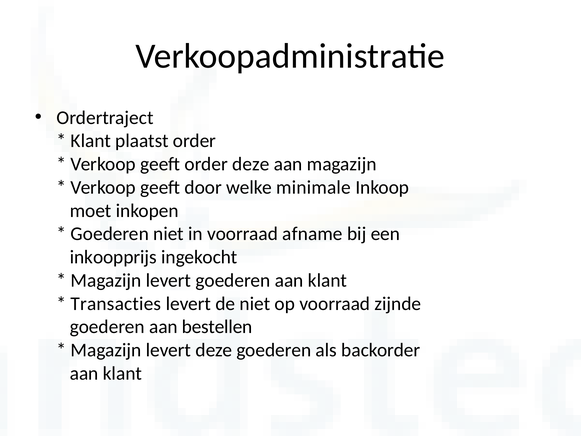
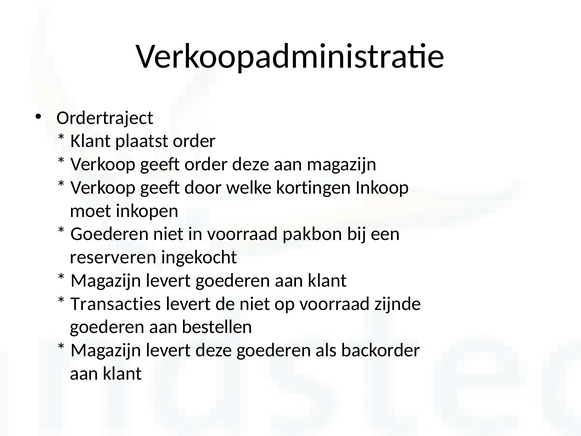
minimale: minimale -> kortingen (314, 187)
afname: afname -> pakbon (312, 234)
inkoopprijs: inkoopprijs -> reserveren (113, 257)
